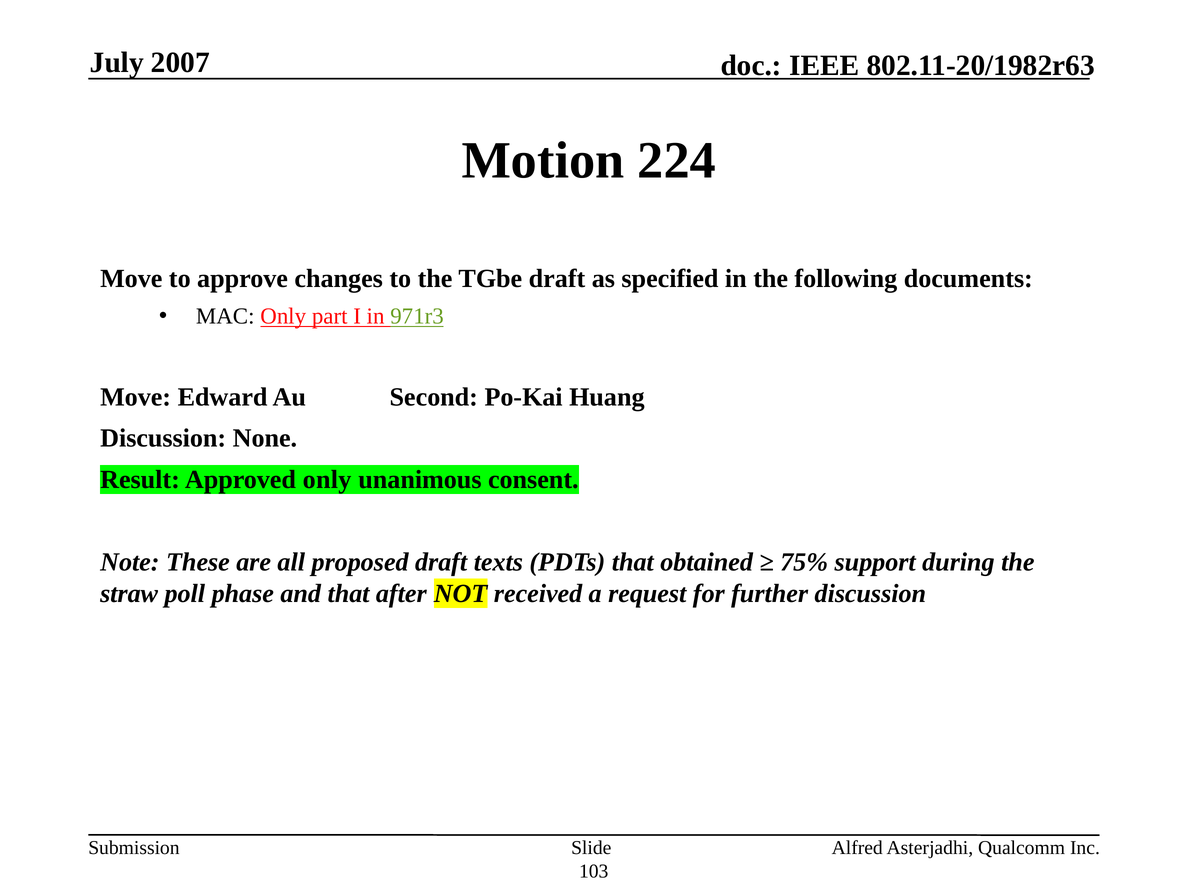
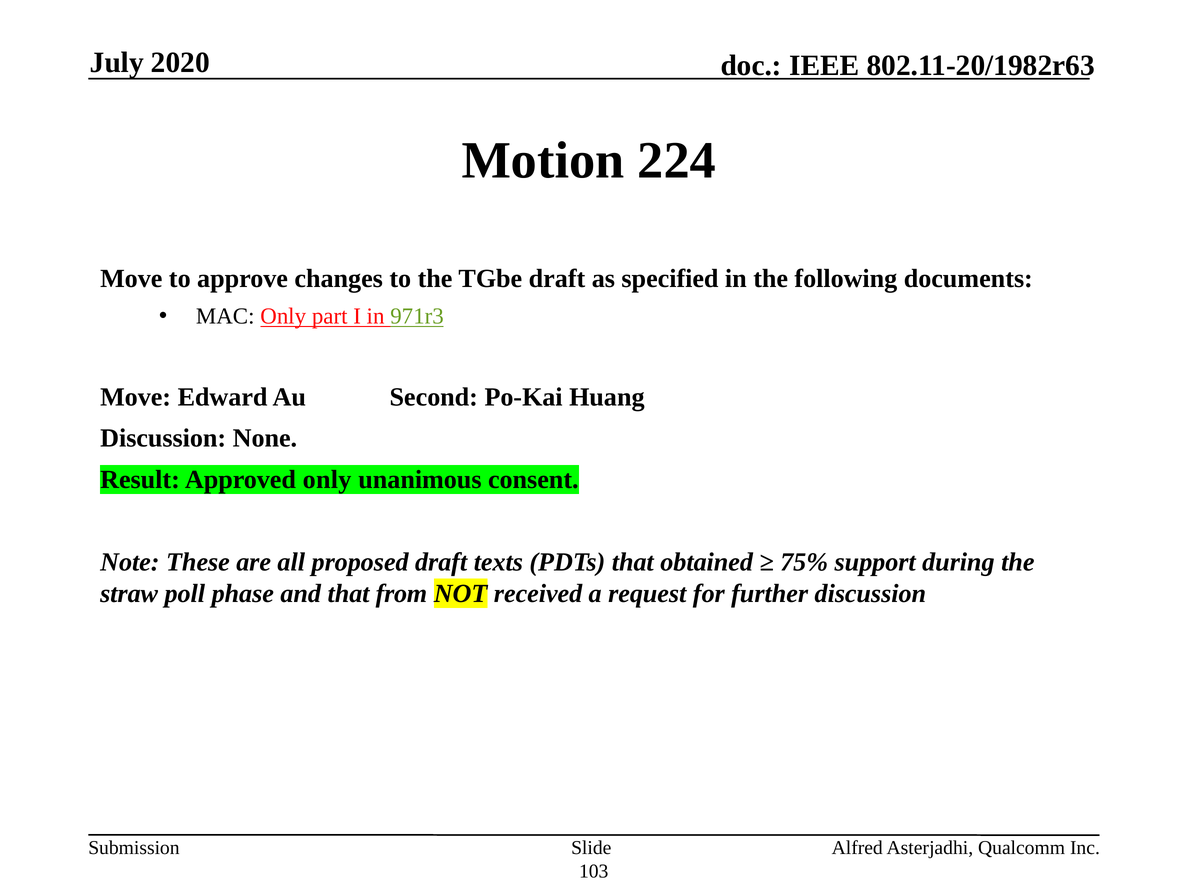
2007: 2007 -> 2020 (180, 62)
after: after -> from (401, 593)
